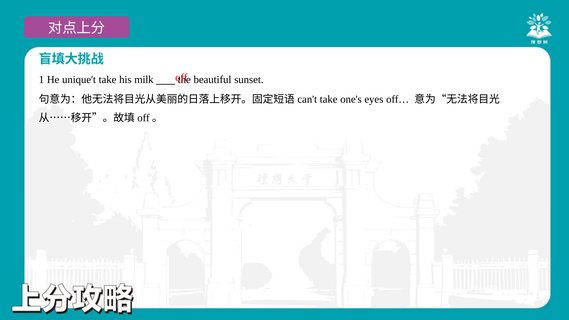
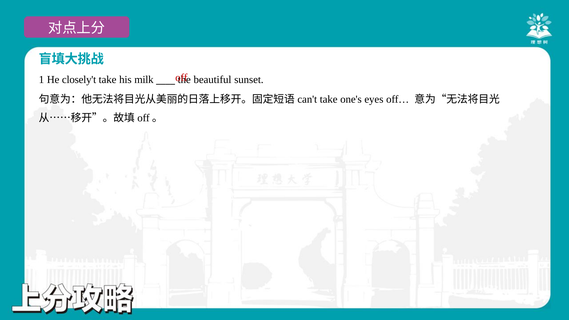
unique't: unique't -> closely't (79, 80)
